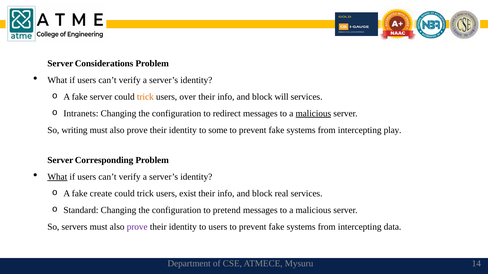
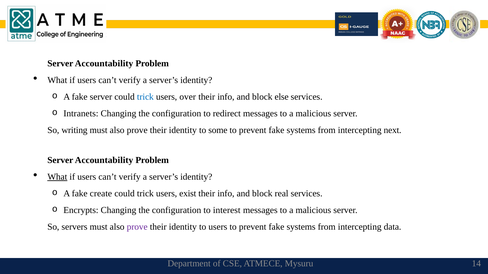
Considerations: Considerations -> Accountability (104, 64)
trick colour: orange -> blue (145, 97)
will: will -> else (282, 97)
malicious underline: present -> none (313, 114)
play: play -> next (393, 130)
Corresponding: Corresponding -> Accountability (104, 160)
Standard: Standard -> Encrypts (81, 210)
pretend: pretend -> interest (227, 210)
